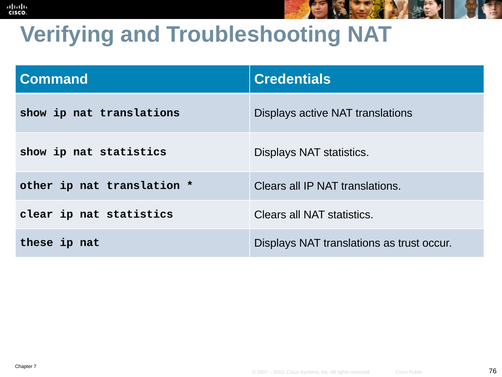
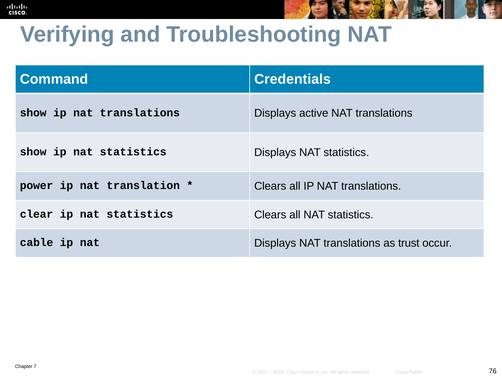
other: other -> power (37, 185)
these: these -> cable (37, 242)
